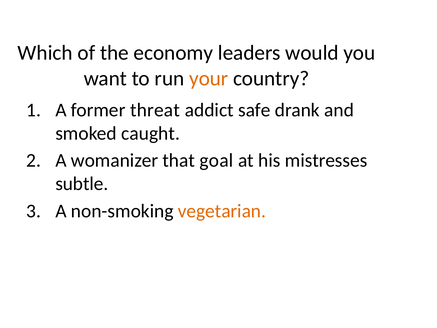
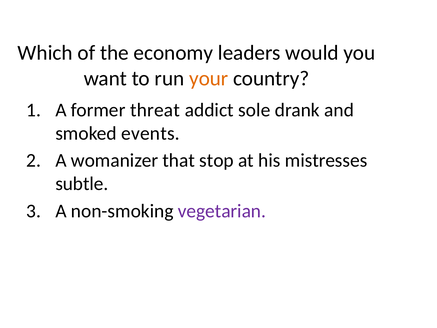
safe: safe -> sole (254, 110)
caught: caught -> events (151, 133)
goal: goal -> stop (217, 160)
vegetarian colour: orange -> purple (222, 211)
